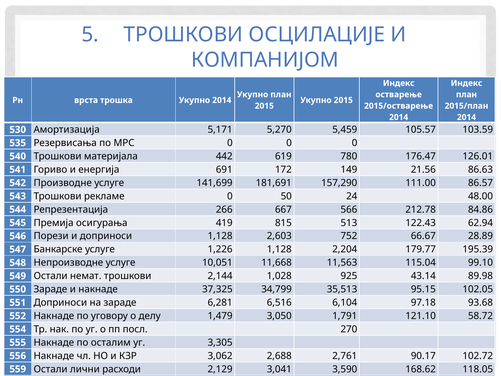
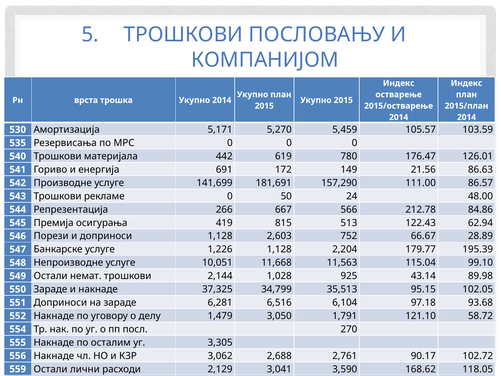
ОСЦИЛАЦИЈЕ: ОСЦИЛАЦИЈЕ -> ПОСЛОВАЊУ (317, 35)
